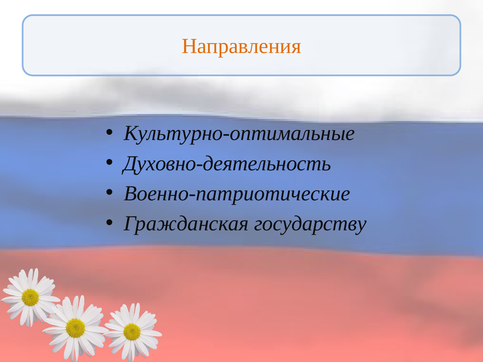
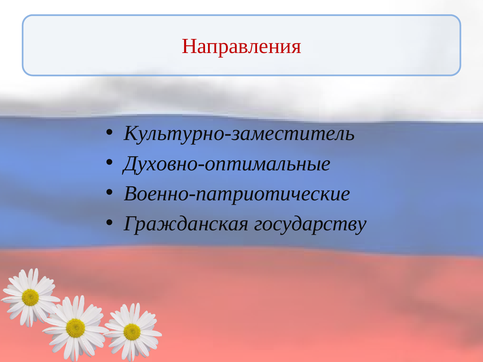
Направления colour: orange -> red (241, 46)
Культурно-оптимальные: Культурно-оптимальные -> Культурно-заместитель (239, 133)
Духовно-деятельность: Духовно-деятельность -> Духовно-оптимальные (227, 163)
